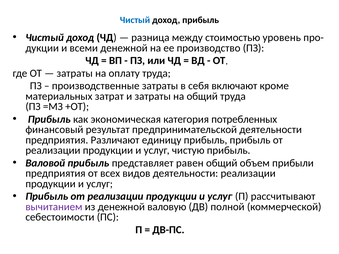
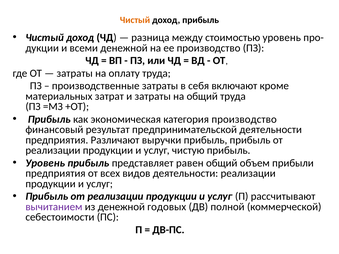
Чистый colour: blue -> orange (135, 20)
категория потребленных: потребленных -> производство (244, 119)
единицу: единицу -> выручки (162, 140)
Валовой: Валовой -> Уровень (45, 163)
валовую: валовую -> годовых (167, 207)
